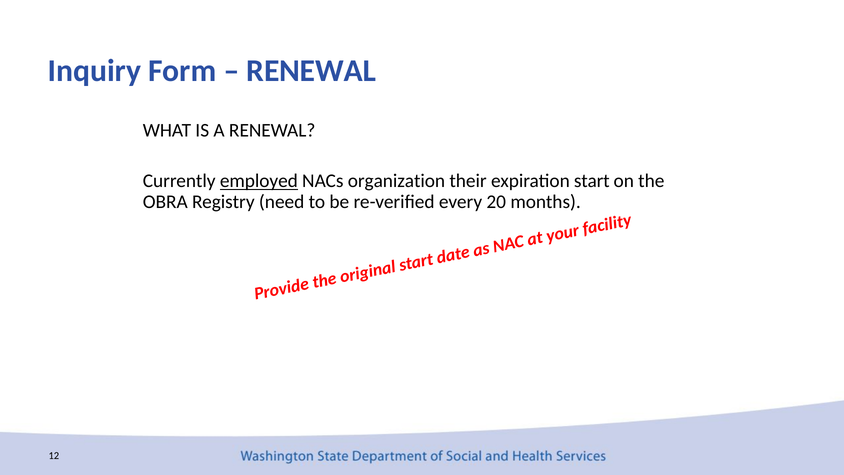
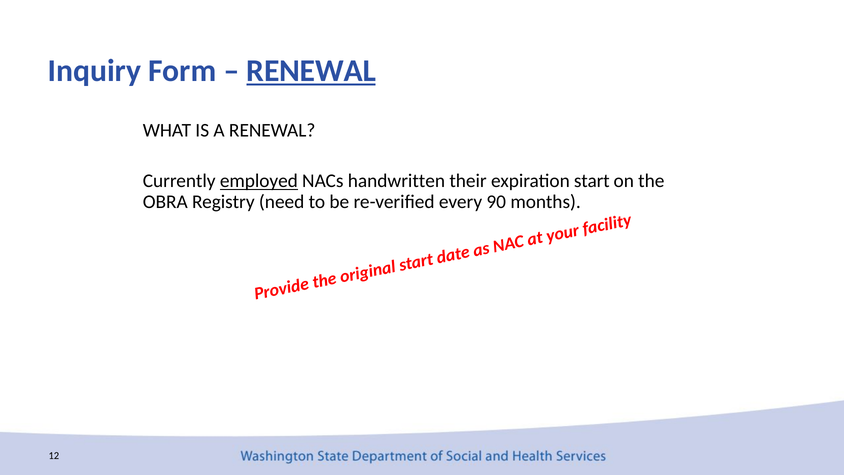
RENEWAL underline: none -> present (311, 71)
organization: organization -> handwritten (396, 181)
20: 20 -> 90 (496, 202)
